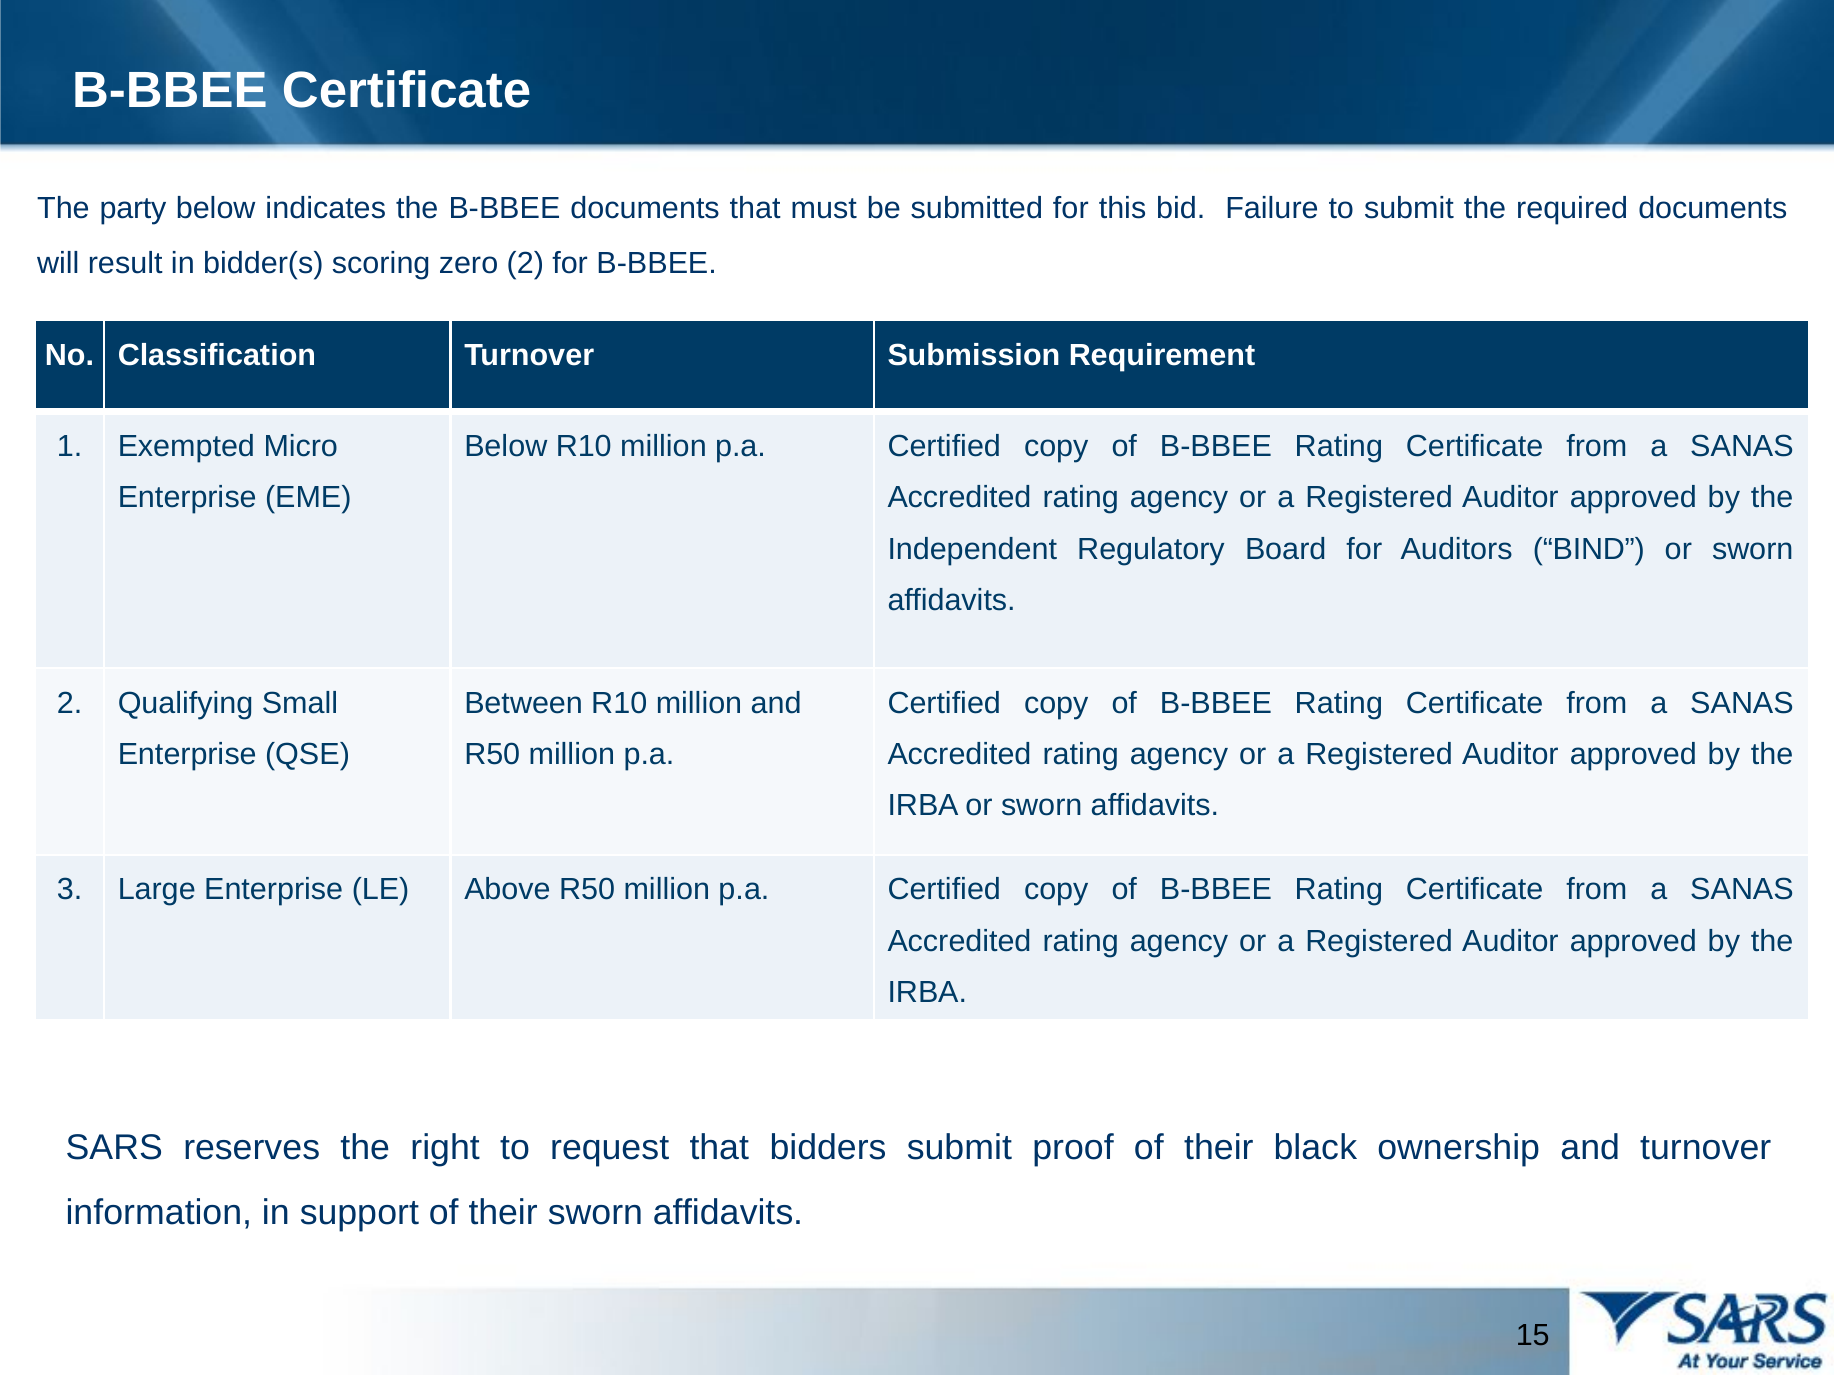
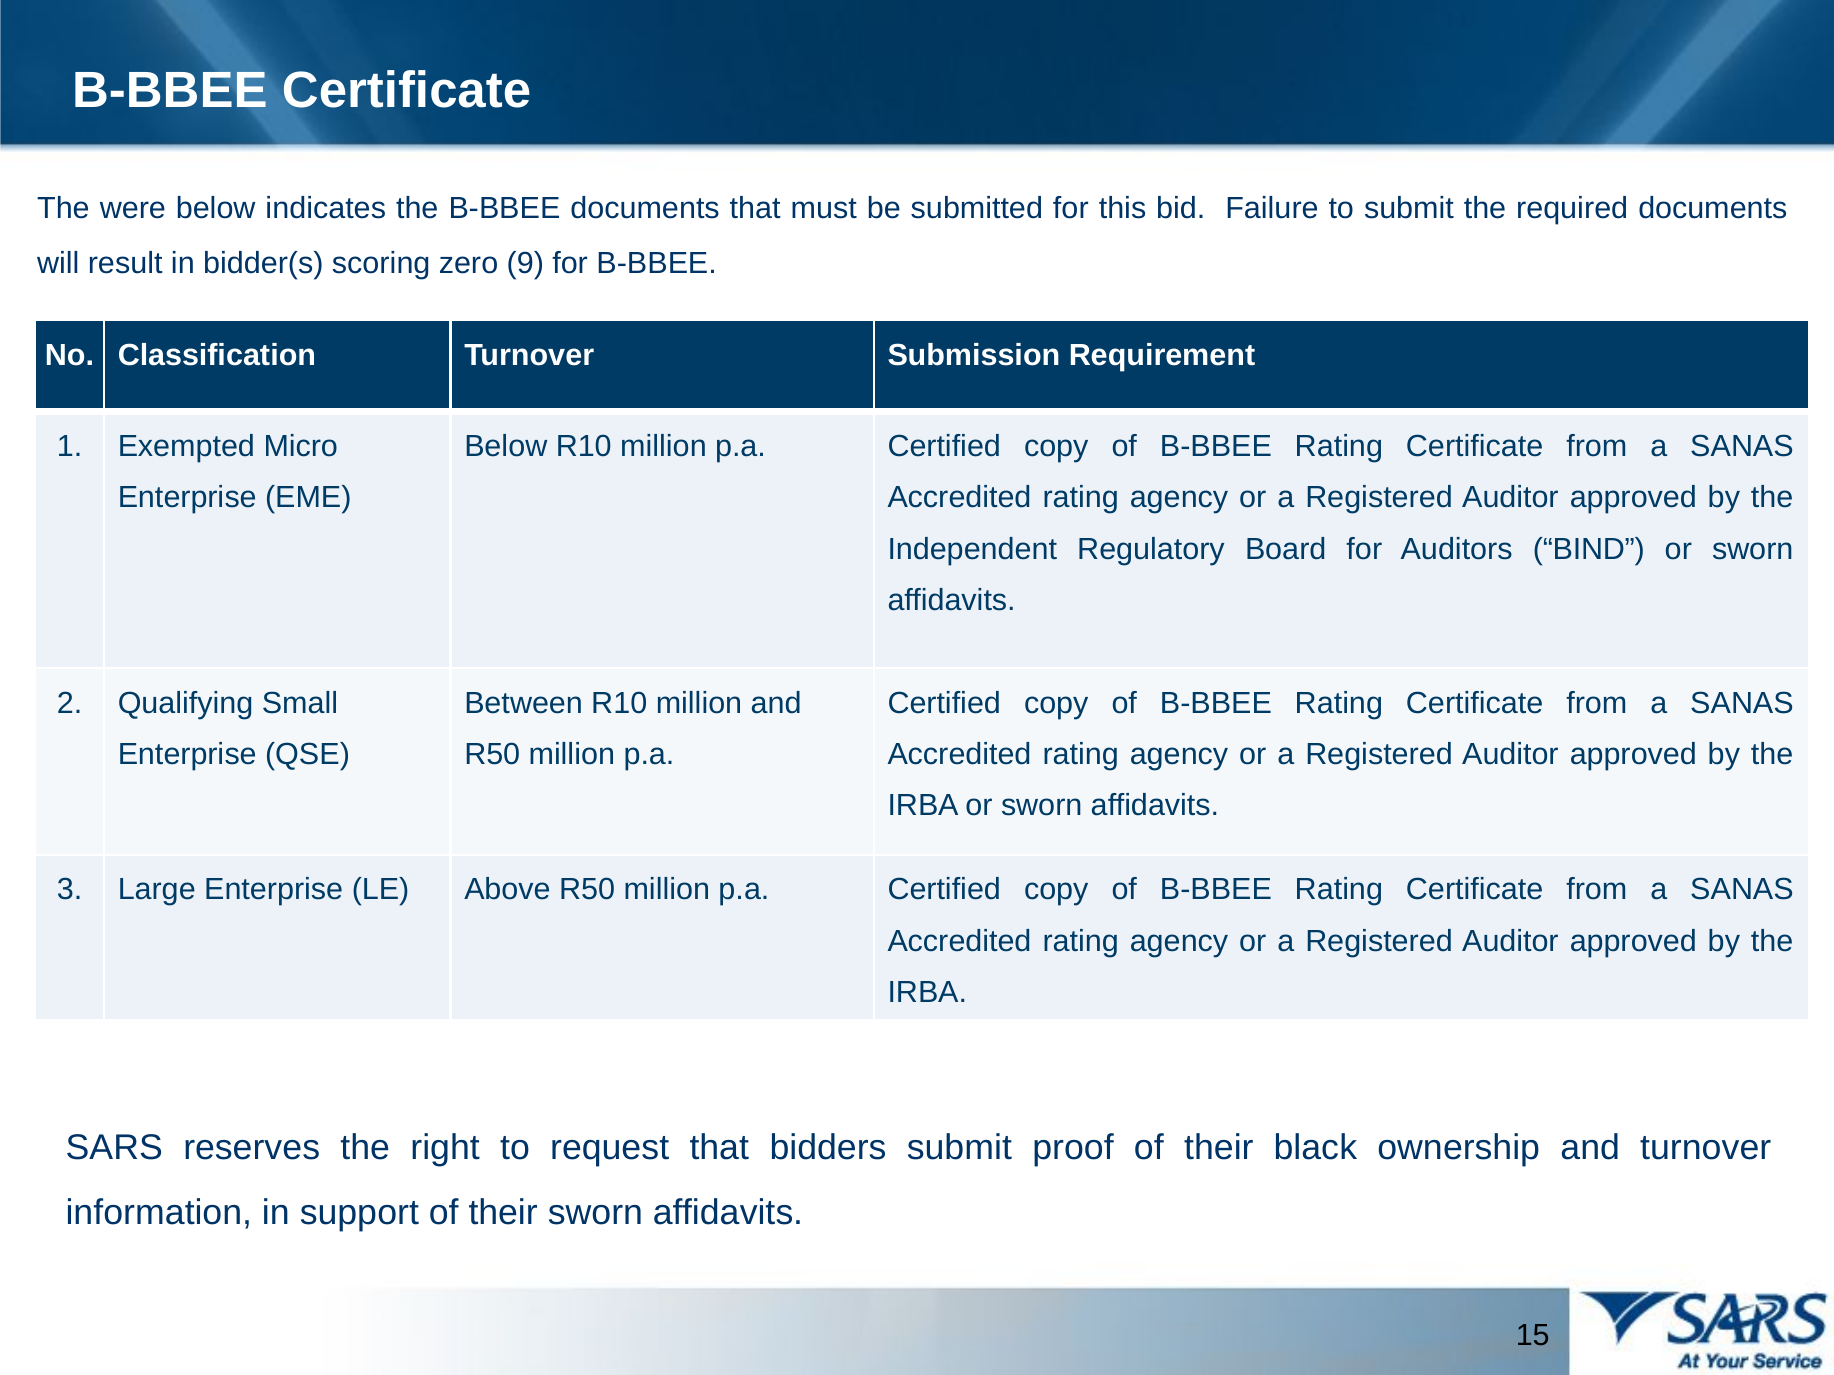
party: party -> were (133, 208)
zero 2: 2 -> 9 (525, 263)
